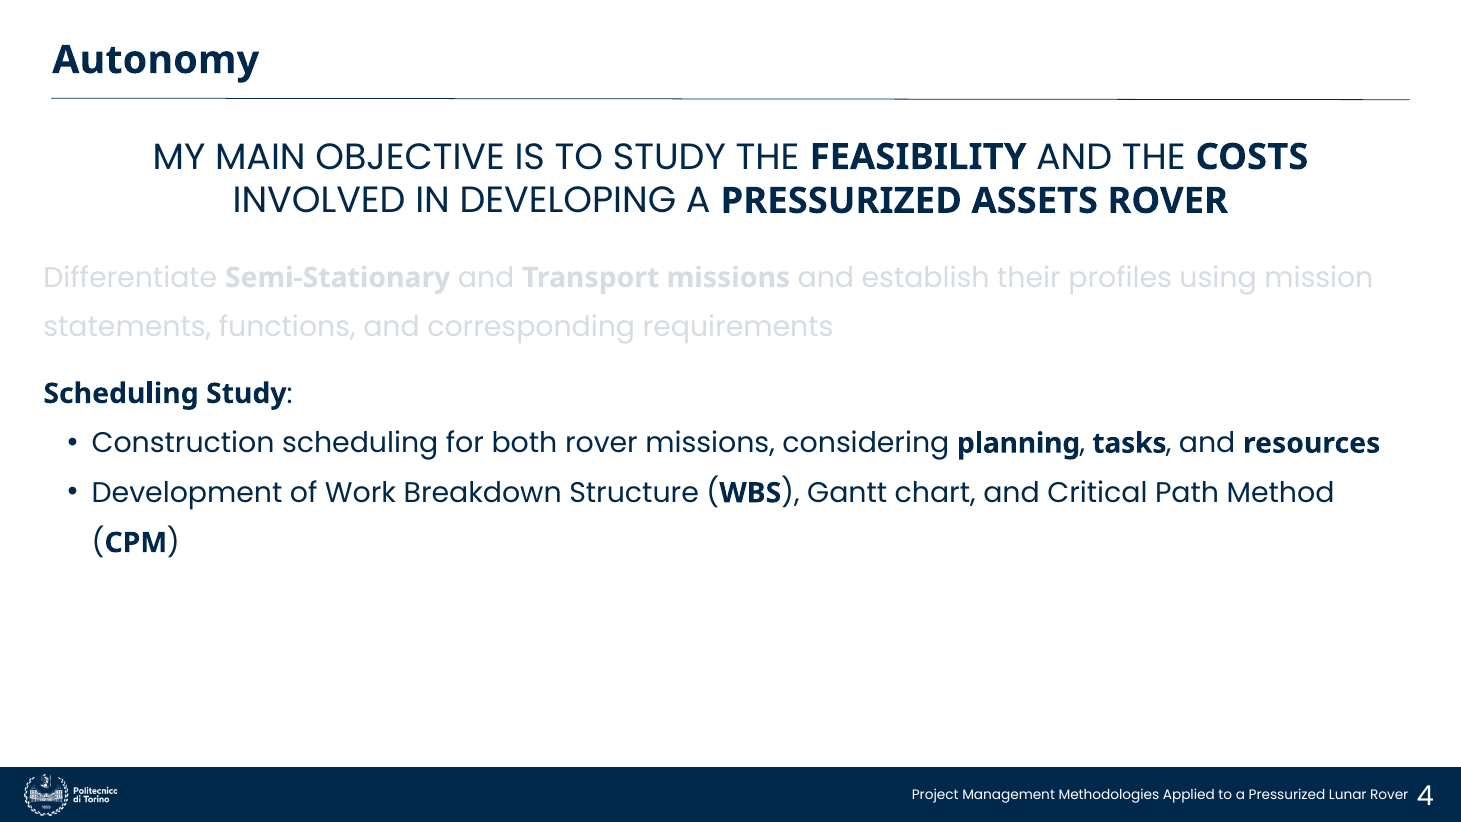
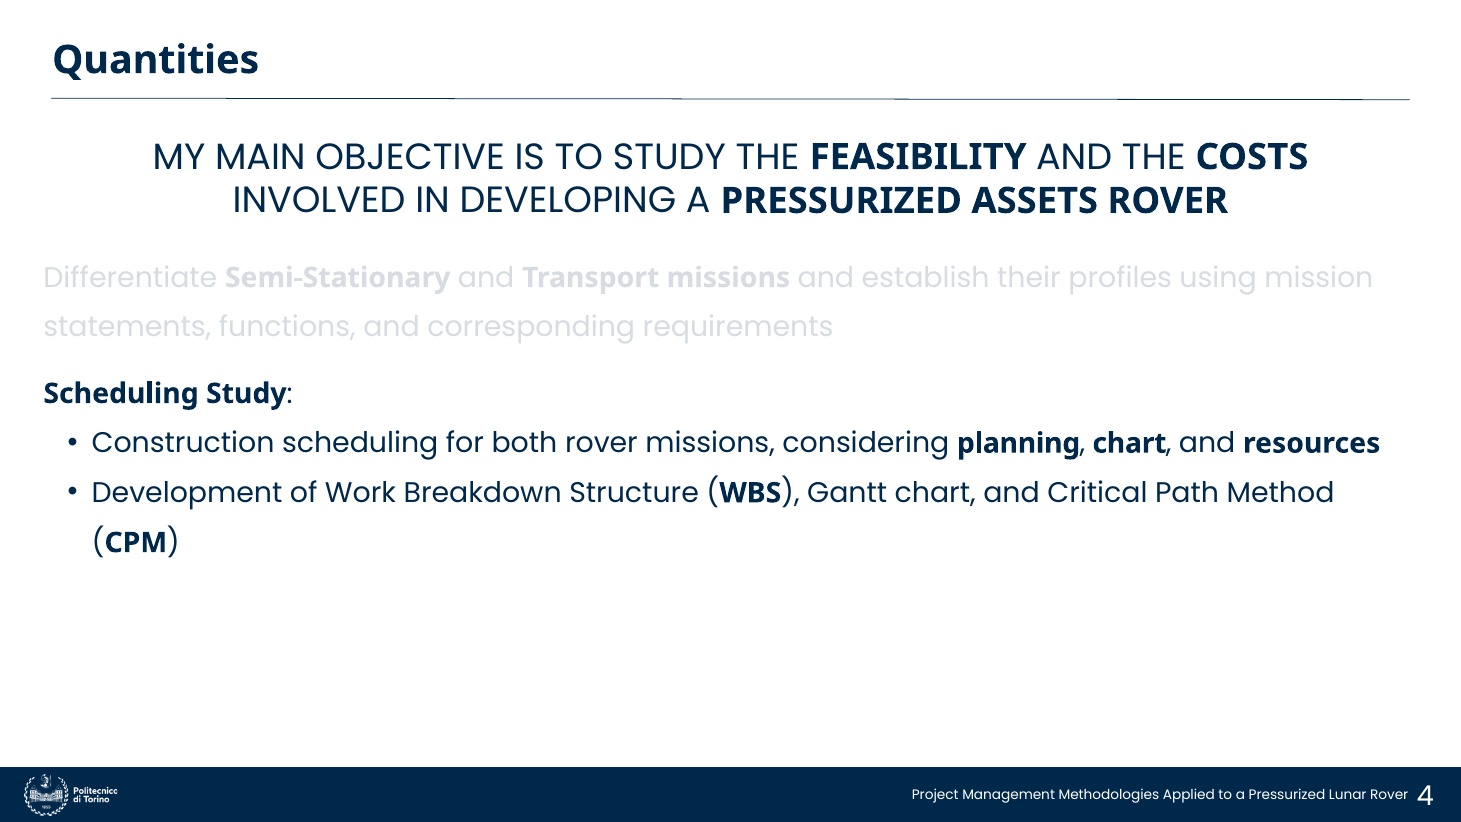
Autonomy: Autonomy -> Quantities (156, 60)
tasks: tasks -> chart (1129, 443)
